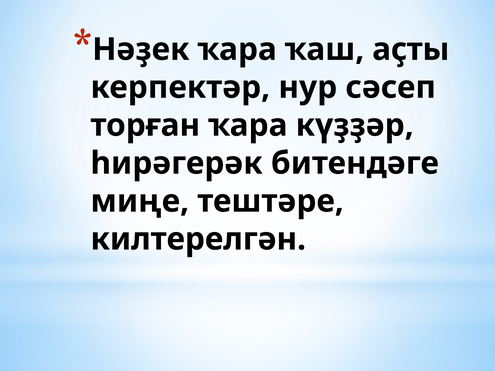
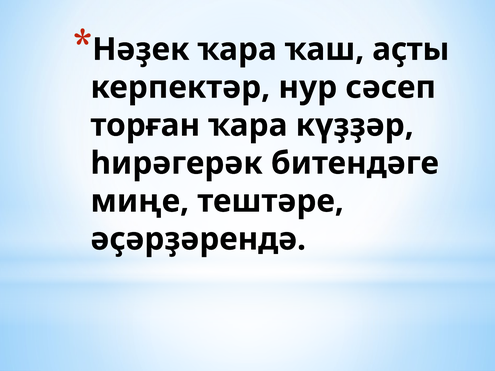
килтерелгән: килтерелгән -> әҫәрҙәрендә (198, 239)
